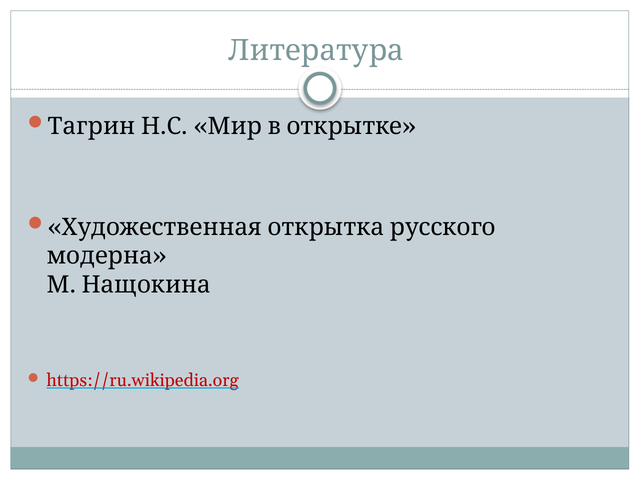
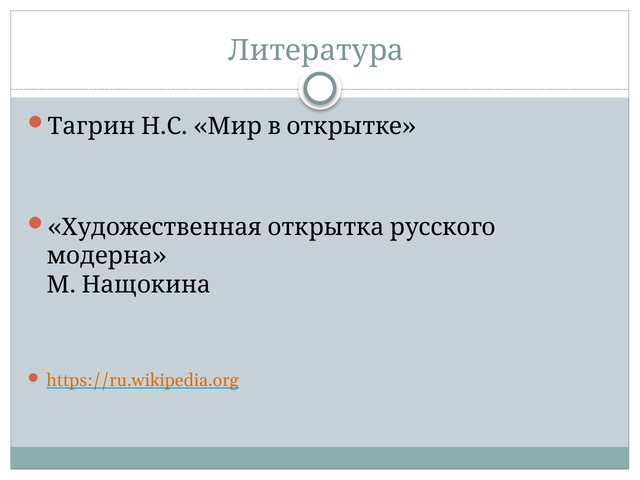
https://ru.wikipedia.org colour: red -> orange (143, 380)
